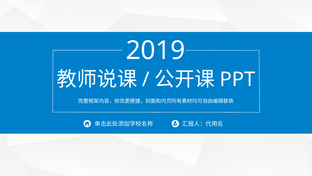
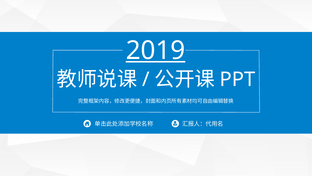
2019 underline: none -> present (156, 50)
